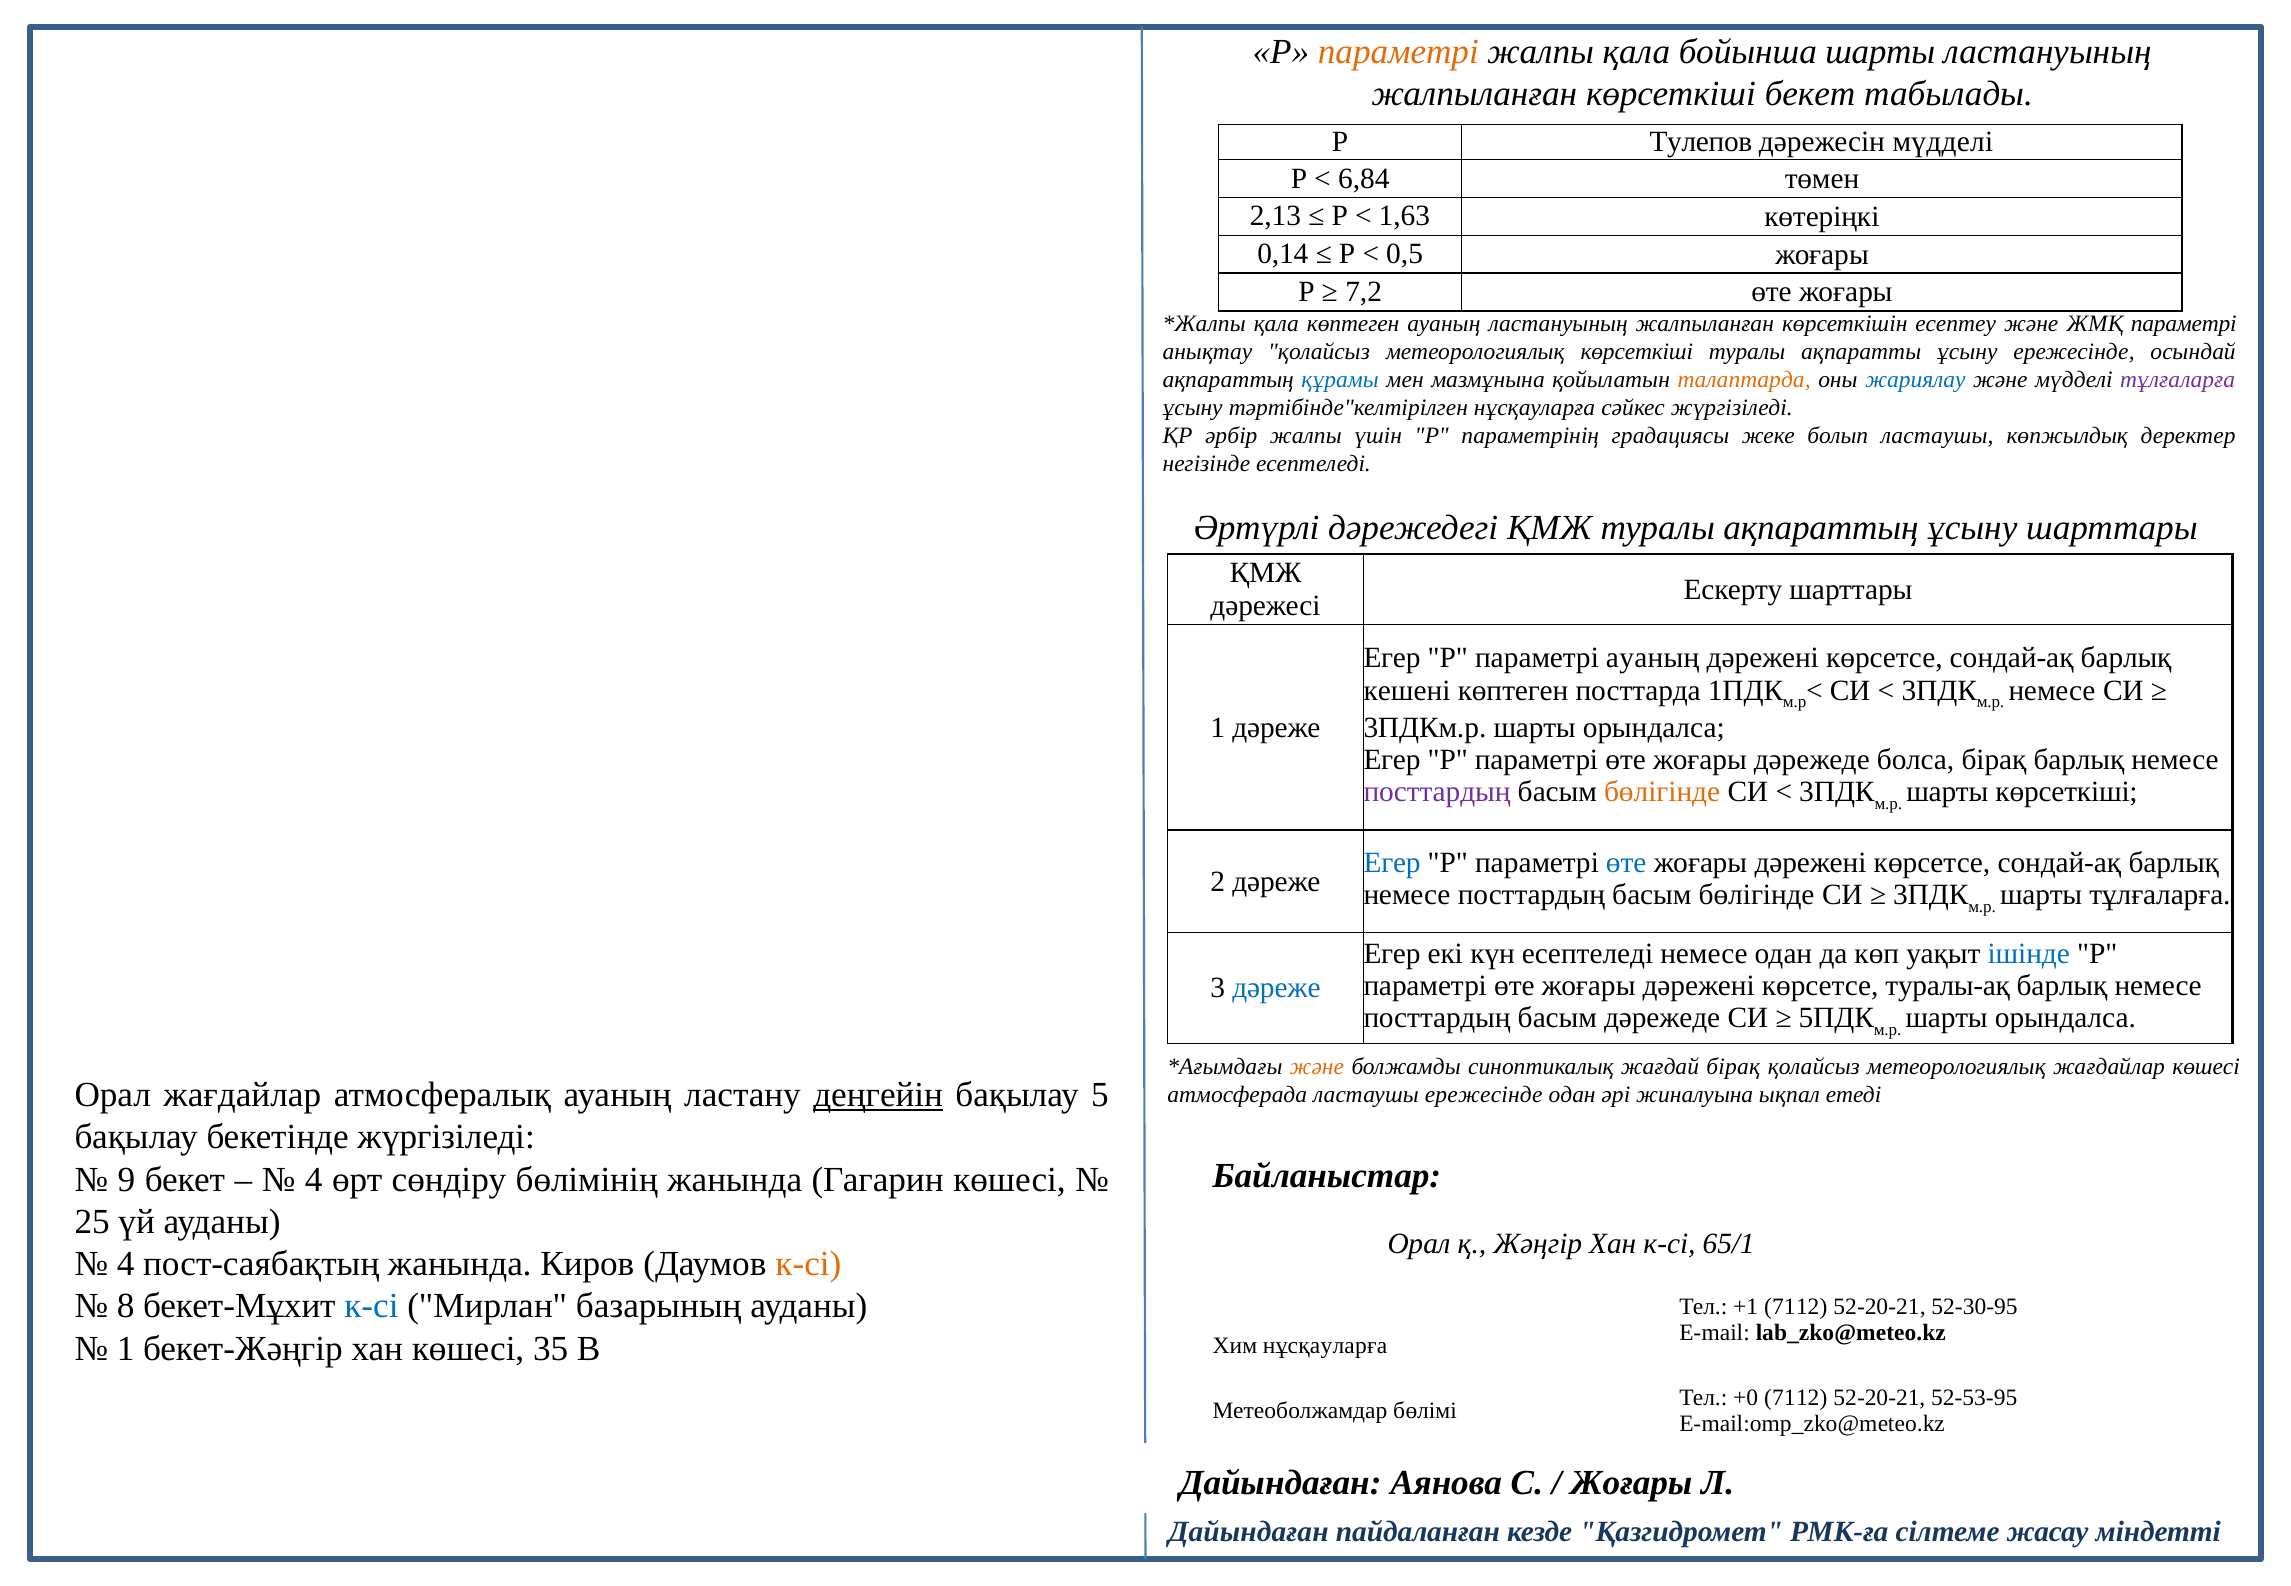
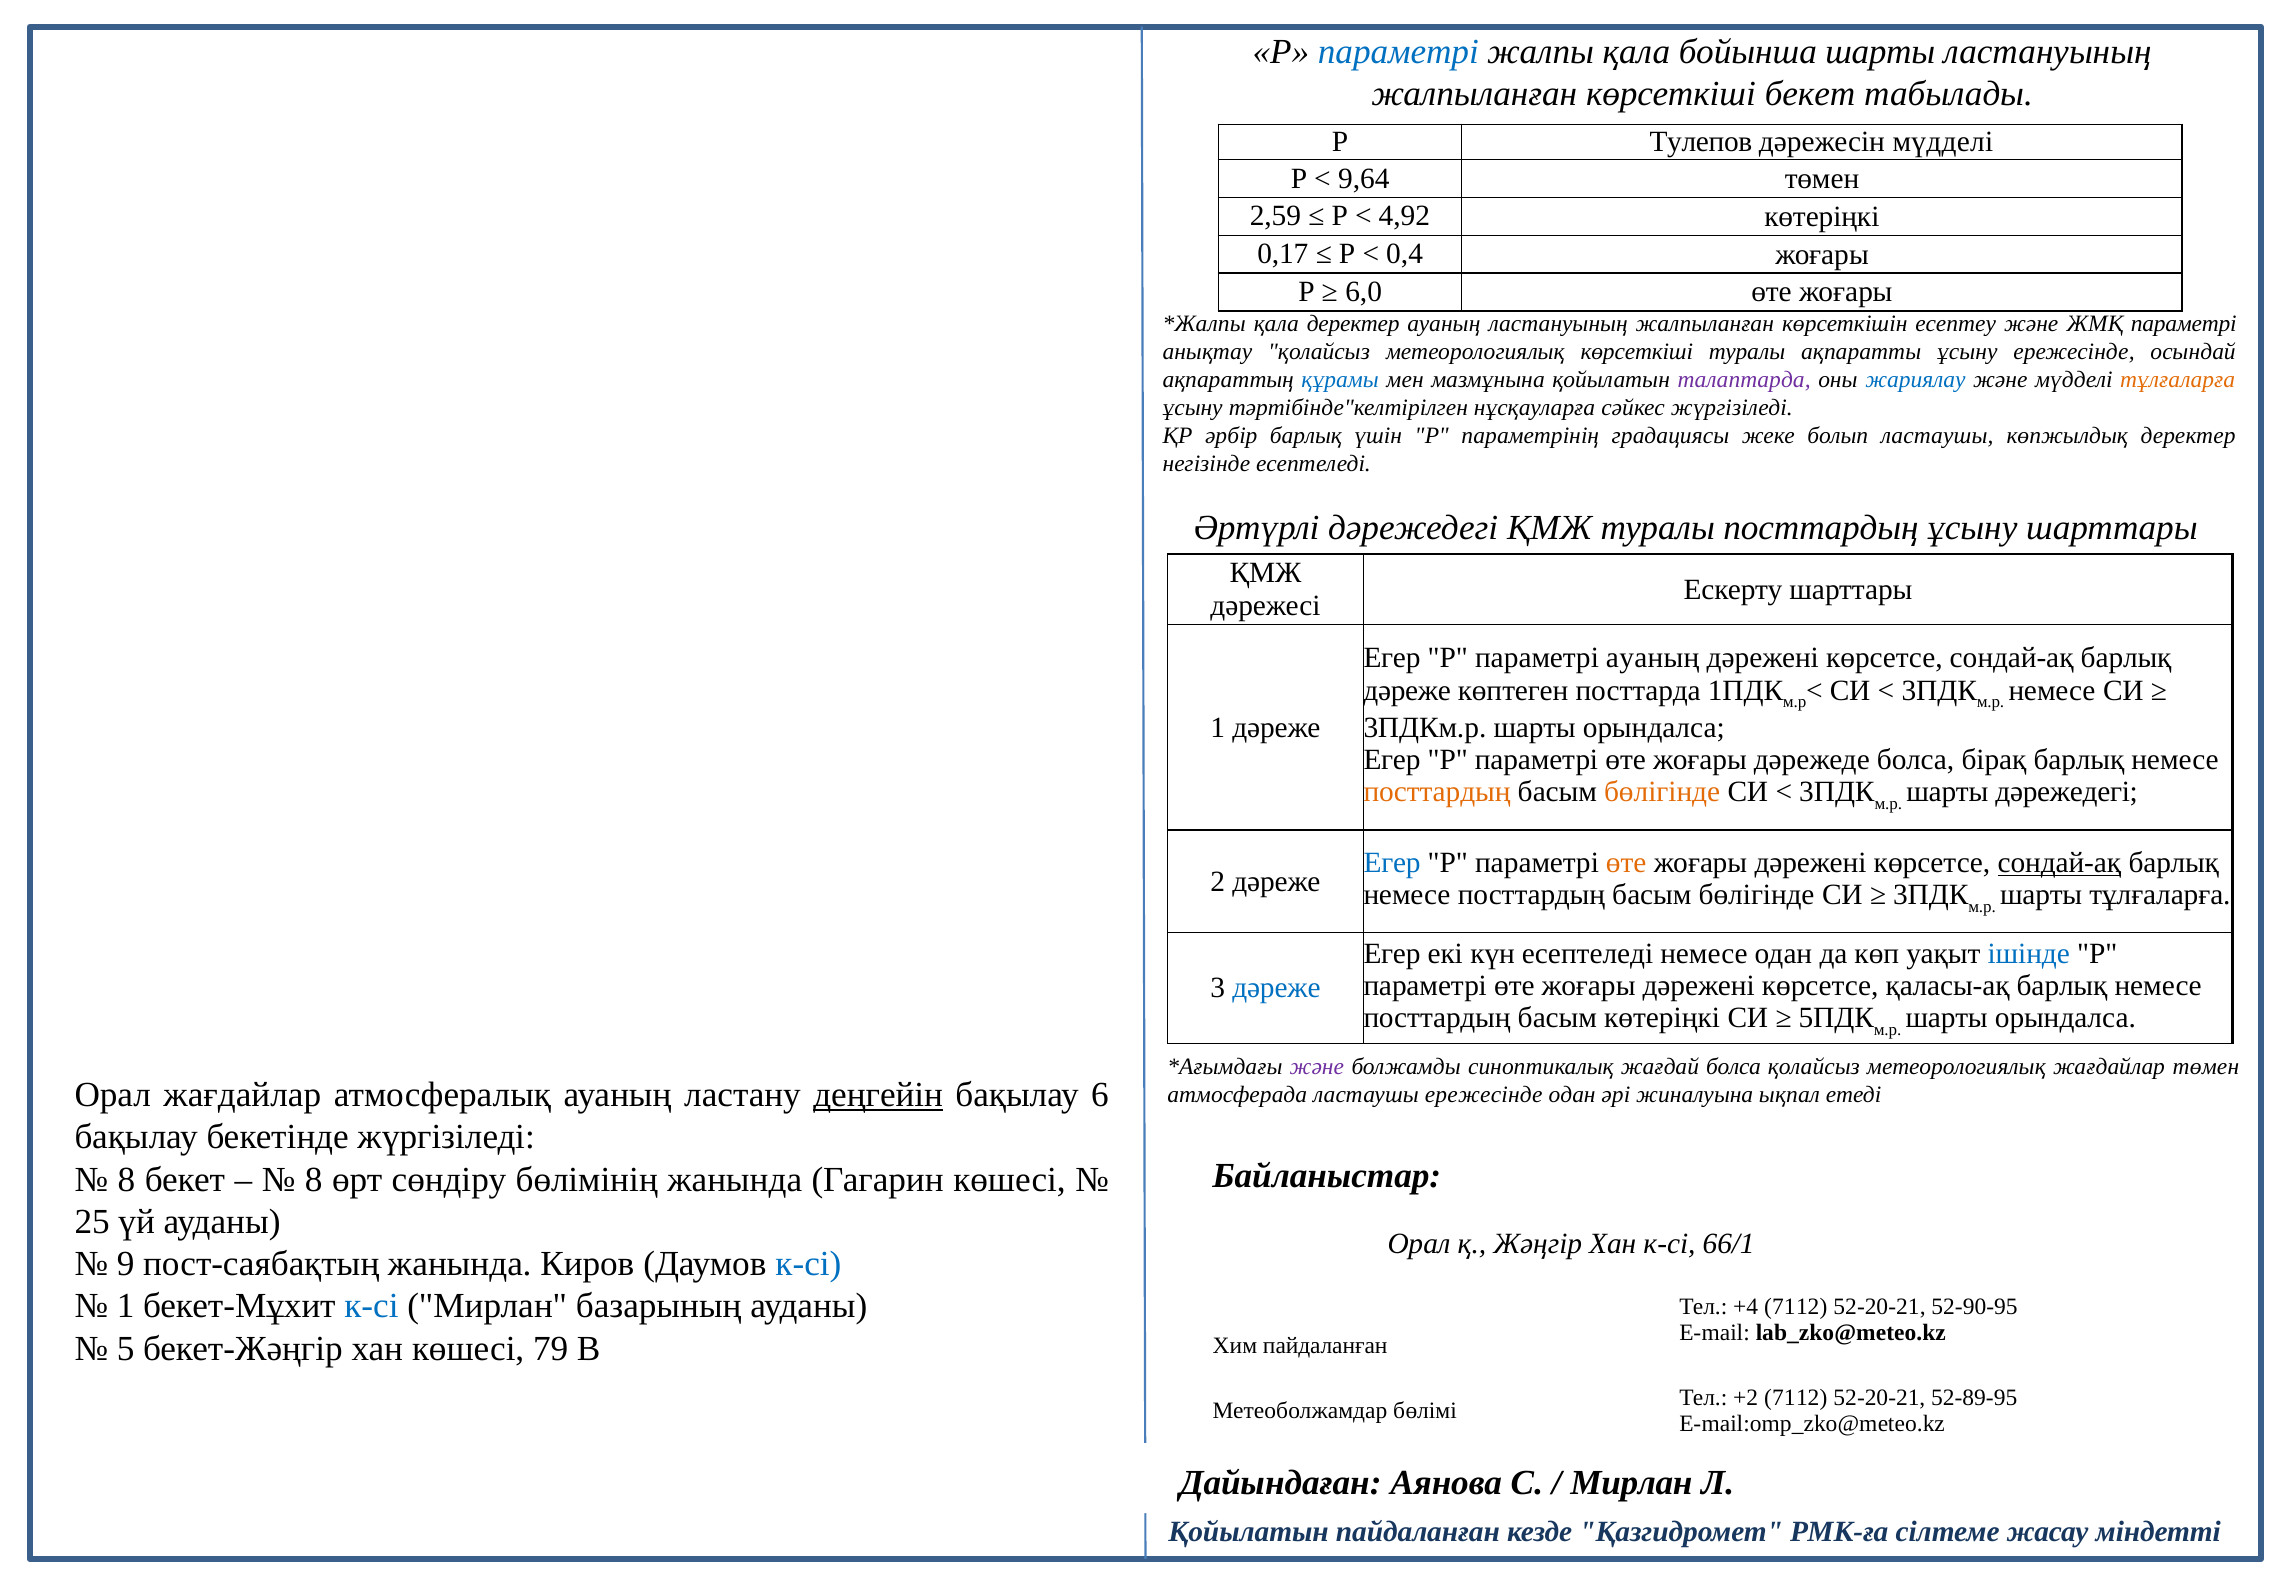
параметрі colour: orange -> blue (1398, 51)
6,84: 6,84 -> 9,64 (1364, 178)
2,13: 2,13 -> 2,59 (1275, 216)
1,63: 1,63 -> 4,92 (1404, 216)
0,14: 0,14 -> 0,17 (1283, 254)
0,5: 0,5 -> 0,4 (1405, 254)
7,2: 7,2 -> 6,0 (1364, 292)
қала көптеген: көптеген -> деректер (1353, 323)
талаптарда colour: orange -> purple (1744, 380)
тұлғаларға colour: purple -> orange (2178, 380)
әрбір жалпы: жалпы -> барлық (1306, 436)
туралы ақпараттың: ақпараттың -> посттардың (1821, 527)
кешені: кешені -> дәреже (1407, 690)
посттардың colour: purple -> orange (1437, 792)
шарты көрсеткіші: көрсеткіші -> дәрежедегі (2067, 792)
өте colour: blue -> orange (1626, 863)
сондай-ақ underline: none -> present (2059, 863)
туралы-ақ: туралы-ақ -> қаласы-ақ (1948, 986)
басым дәрежеде: дәрежеде -> көтеріңкі (1662, 1018)
және colour: orange -> purple (1317, 1067)
жағдай бірақ: бірақ -> болса (1733, 1067)
жағдайлар көшесі: көшесі -> төмен (2206, 1067)
5: 5 -> 6 (1100, 1095)
9: 9 -> 8 (126, 1179)
4: 4 -> 8 (314, 1179)
65/1: 65/1 -> 66/1 (1729, 1244)
4: 4 -> 9 (126, 1264)
к-сі colour: orange -> blue (808, 1264)
8: 8 -> 1 (126, 1306)
+1: +1 -> +4 (1746, 1306)
52-30-95: 52-30-95 -> 52-90-95 (1975, 1306)
1: 1 -> 5 (126, 1349)
35: 35 -> 79 (551, 1349)
Хим нұсқауларға: нұсқауларға -> пайдаланған (1325, 1345)
+0: +0 -> +2 (1746, 1398)
52-53-95: 52-53-95 -> 52-89-95 (1974, 1398)
Жоғары: Жоғары -> Мирлан (1631, 1483)
Дайындаған: Дайындаған -> Қойылатын (1249, 1532)
